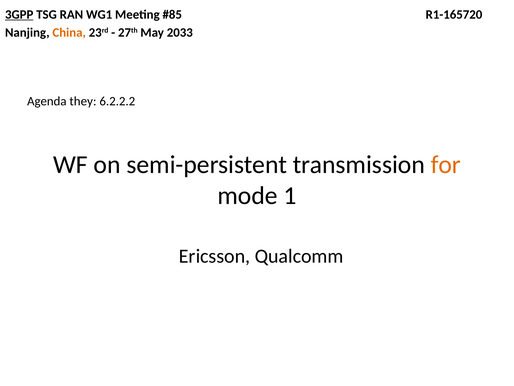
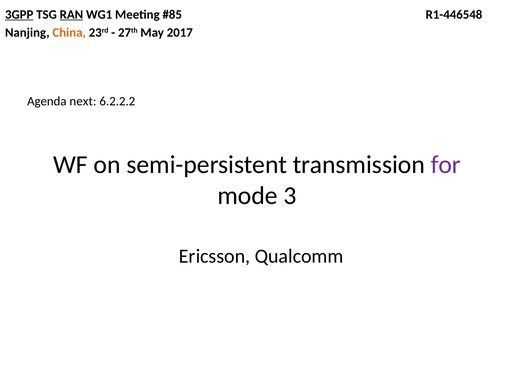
RAN underline: none -> present (71, 14)
R1-165720: R1-165720 -> R1-446548 (454, 14)
2033: 2033 -> 2017 (180, 32)
they: they -> next (83, 101)
for colour: orange -> purple (446, 165)
1: 1 -> 3 (290, 195)
